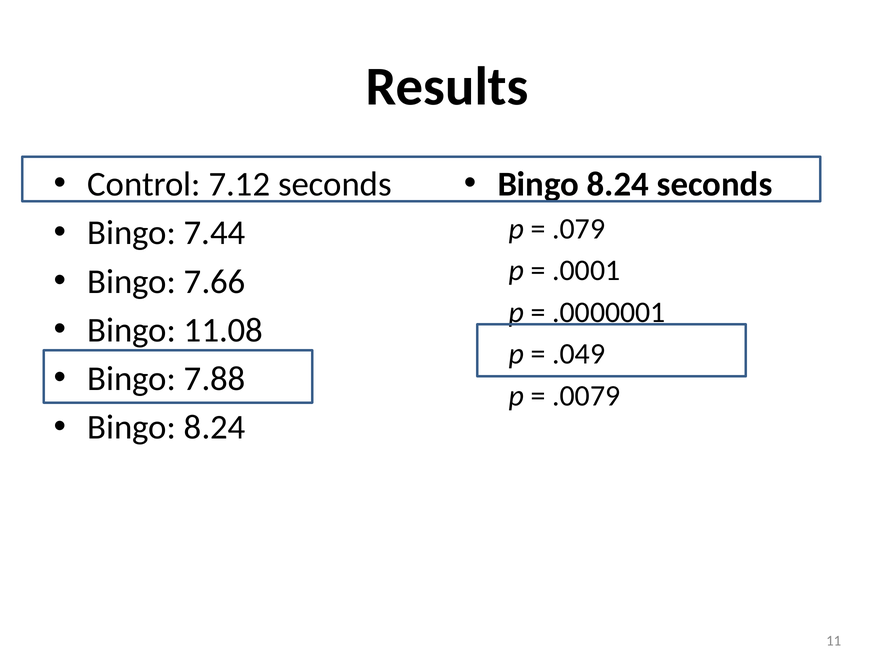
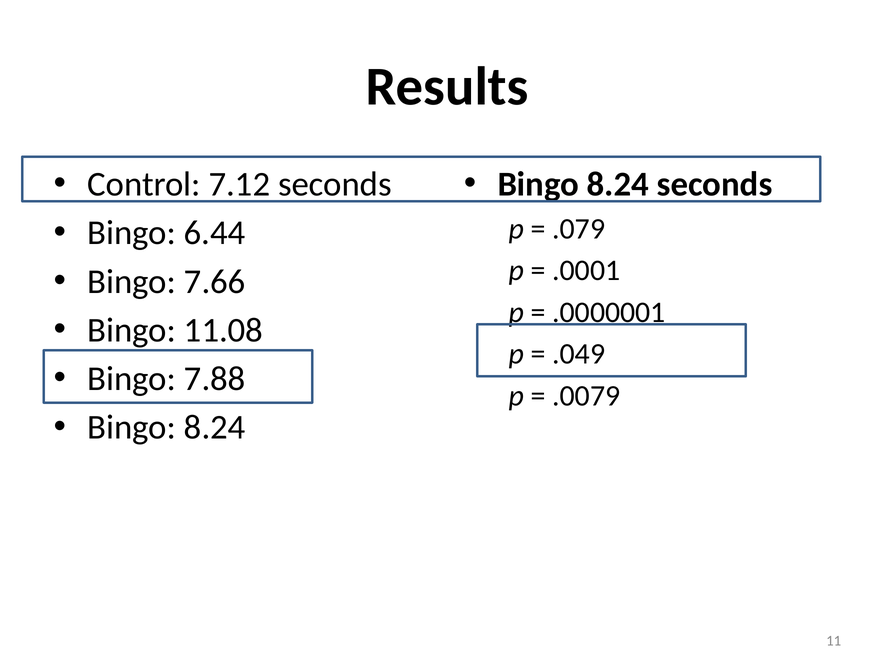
7.44: 7.44 -> 6.44 (215, 233)
